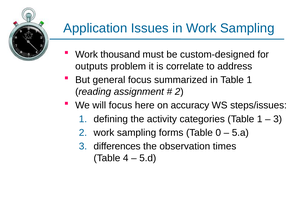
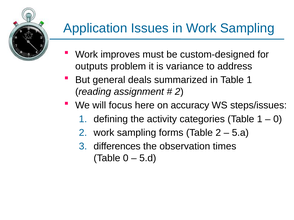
thousand: thousand -> improves (120, 55)
correlate: correlate -> variance (185, 66)
general focus: focus -> deals (140, 80)
3: 3 -> 0 (278, 119)
Table 0: 0 -> 2 (218, 133)
Table 4: 4 -> 0 (126, 158)
